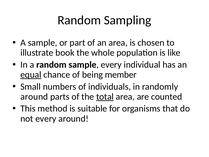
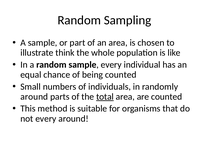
book: book -> think (65, 53)
equal underline: present -> none (31, 75)
being member: member -> counted (121, 75)
